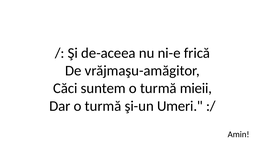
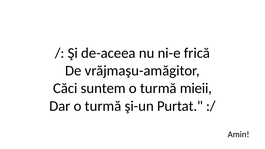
Umeri: Umeri -> Purtat (180, 106)
